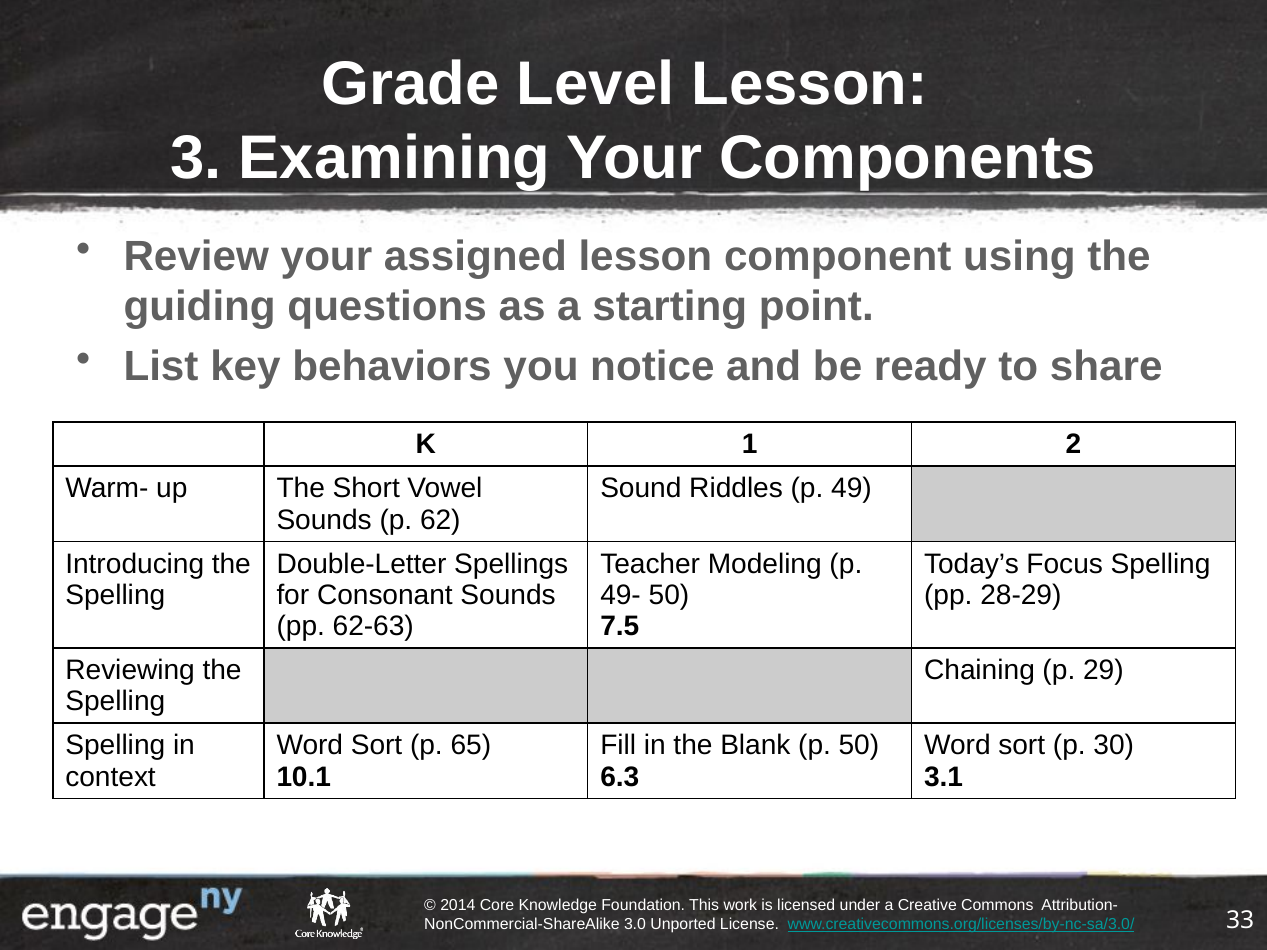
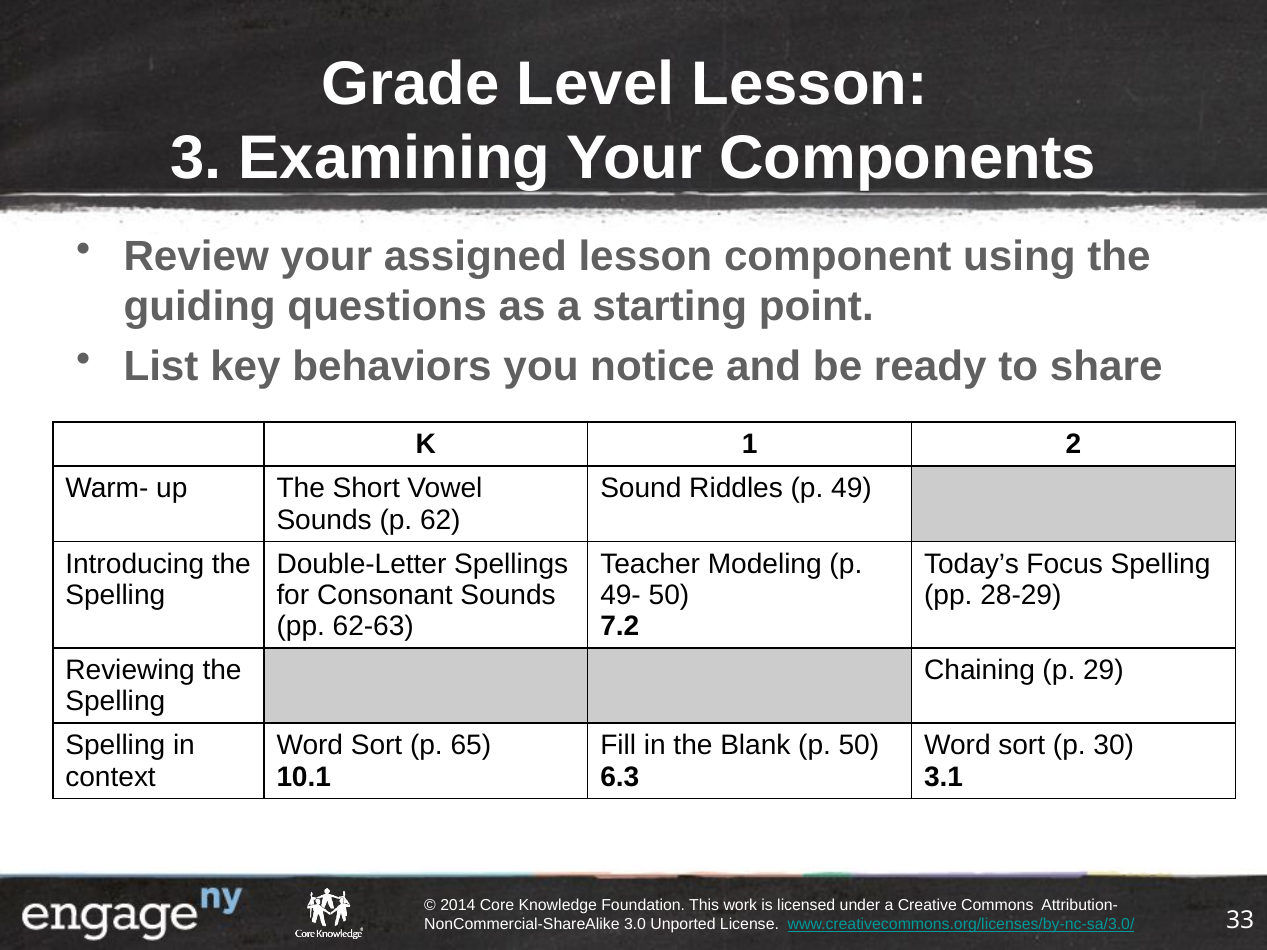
7.5: 7.5 -> 7.2 (620, 627)
